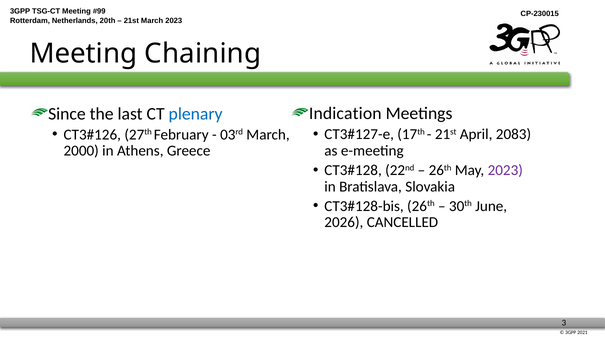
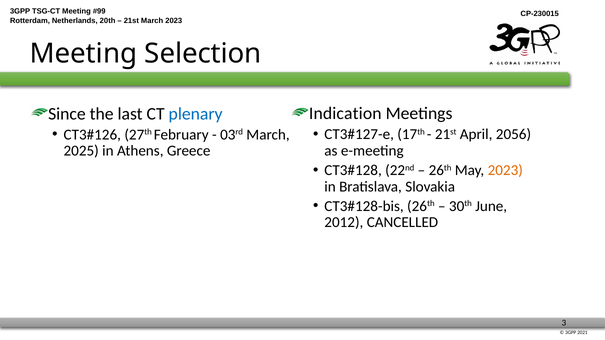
Chaining: Chaining -> Selection (203, 54)
2083: 2083 -> 2056 (513, 135)
2000: 2000 -> 2025 (81, 151)
2023 colour: purple -> orange (505, 170)
2026: 2026 -> 2012 (344, 223)
